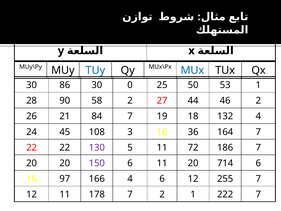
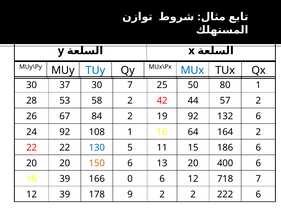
86: 86 -> 37 (65, 85)
30 0: 0 -> 7 (130, 85)
53: 53 -> 80 (225, 85)
90: 90 -> 53 (65, 101)
27: 27 -> 42 (162, 101)
46: 46 -> 57 (225, 101)
21: 21 -> 67 (65, 116)
84 7: 7 -> 2 (130, 116)
19 18: 18 -> 92 (193, 116)
132 4: 4 -> 6 (258, 116)
24 45: 45 -> 92 (65, 132)
108 3: 3 -> 1 (130, 132)
36: 36 -> 64 (193, 132)
164 7: 7 -> 2 (258, 132)
130 colour: purple -> blue (97, 147)
72: 72 -> 15 (193, 147)
186 7: 7 -> 6 (258, 147)
150 colour: purple -> orange (97, 163)
6 11: 11 -> 13 (162, 163)
714: 714 -> 400 (225, 163)
16 97: 97 -> 39 (65, 179)
166 4: 4 -> 0 (130, 179)
255: 255 -> 718 (225, 179)
12 11: 11 -> 39 (65, 194)
178 7: 7 -> 9 (130, 194)
2 1: 1 -> 2 (193, 194)
222 7: 7 -> 6 (258, 194)
